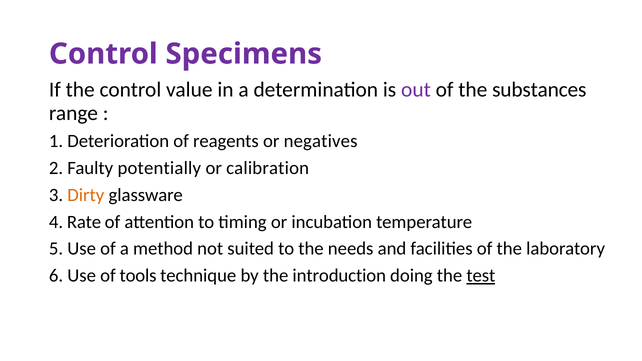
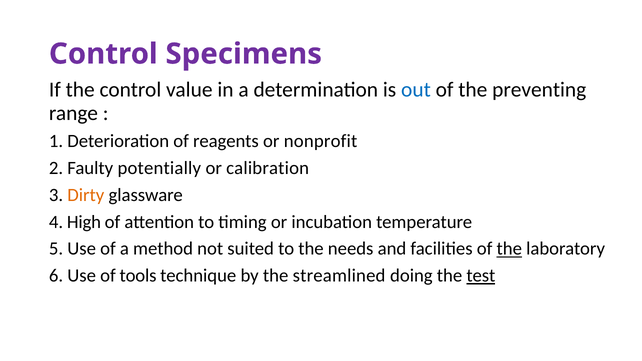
out colour: purple -> blue (416, 90)
substances: substances -> preventing (539, 90)
negatives: negatives -> nonprofit (321, 141)
Rate: Rate -> High (84, 222)
the underline: none -> present (509, 249)
introduction: introduction -> streamlined (339, 276)
